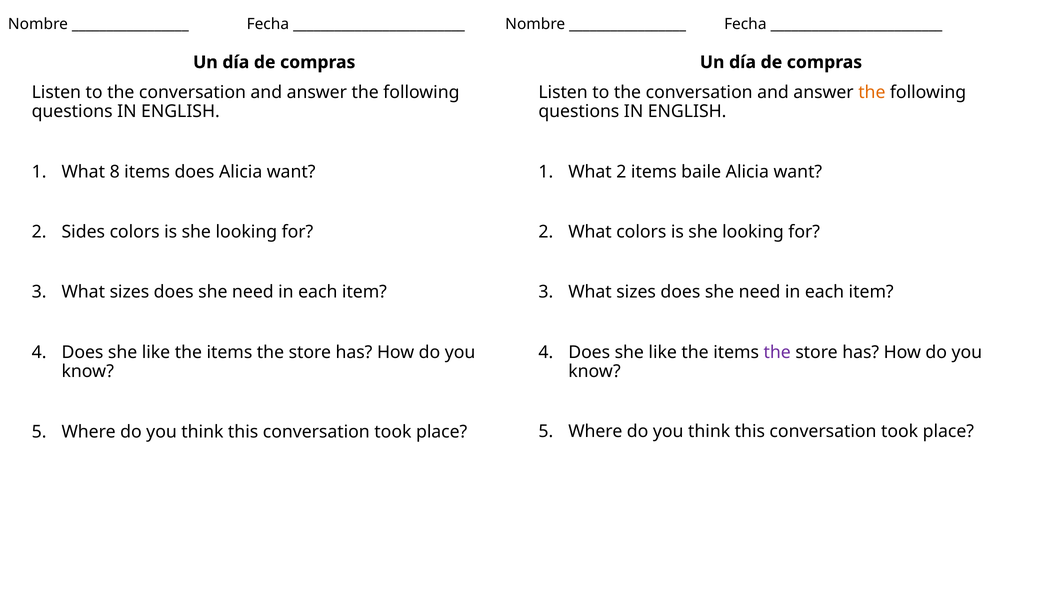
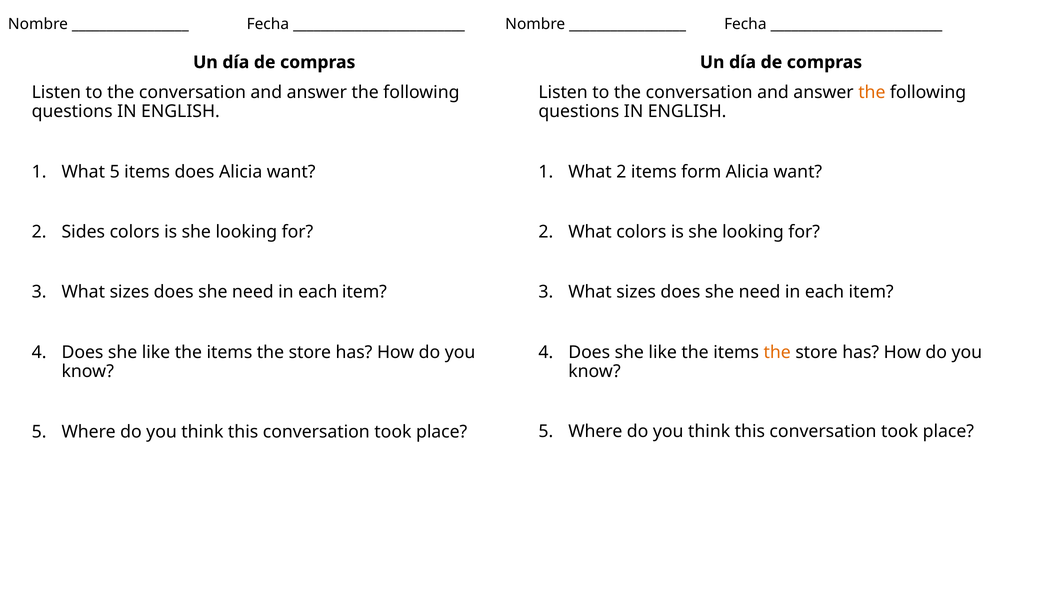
What 8: 8 -> 5 (115, 172)
baile: baile -> form (701, 172)
the colour: purple -> orange (777, 352)
